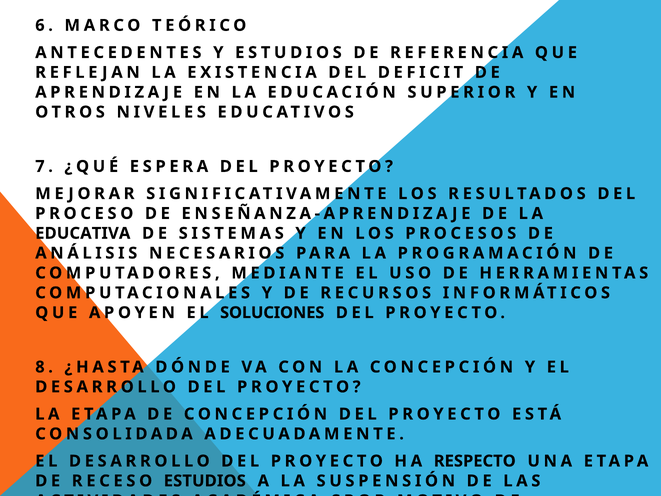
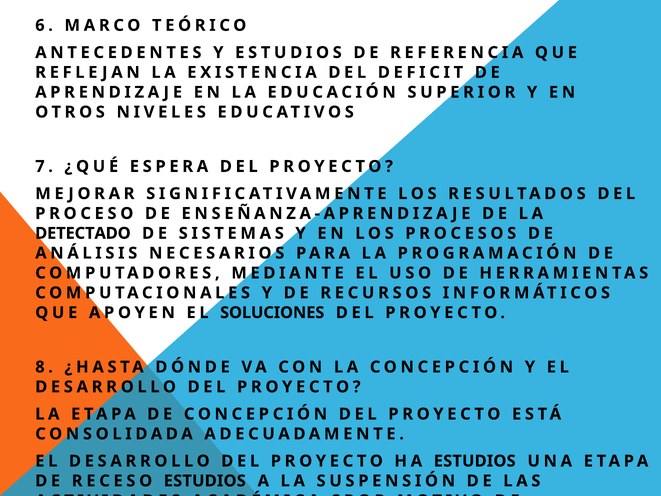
EDUCATIVA: EDUCATIVA -> DETECTADO (83, 233)
HA RESPECTO: RESPECTO -> ESTUDIOS (475, 461)
